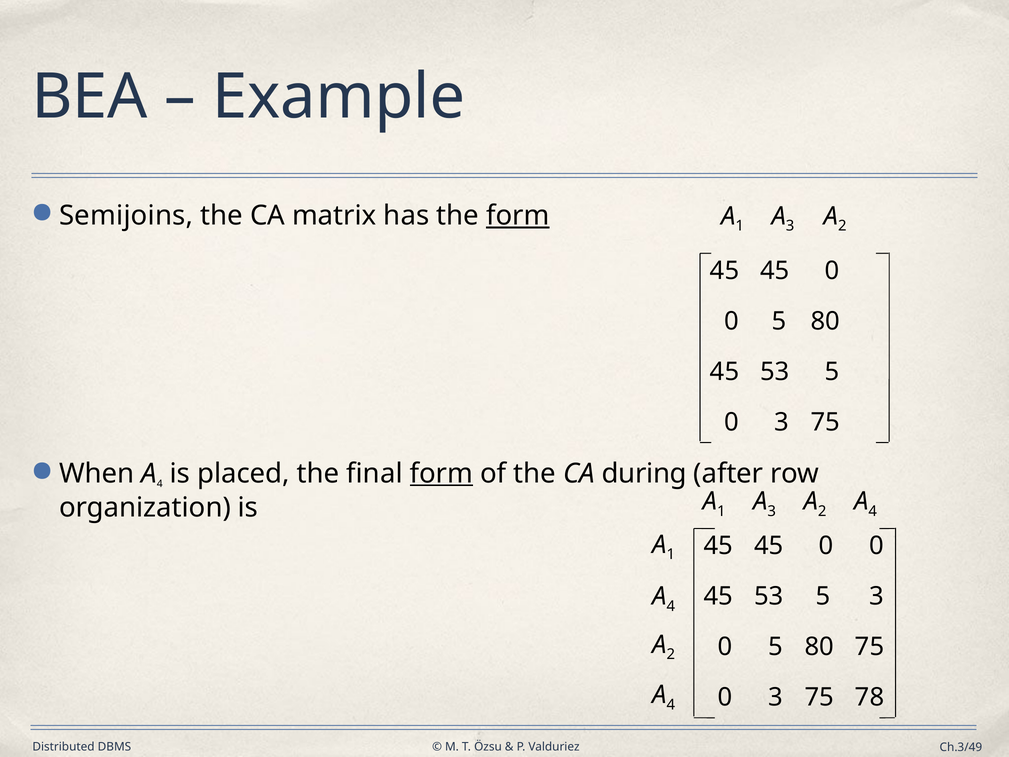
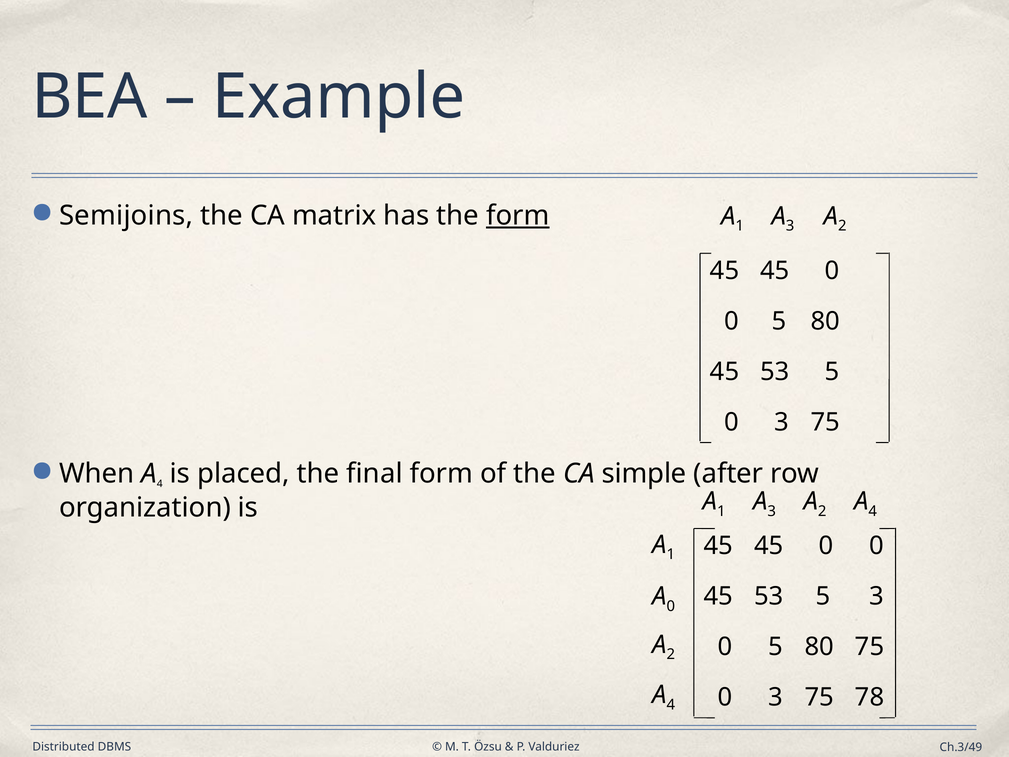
form underline: present -> none (441, 473)
during: during -> simple (644, 473)
4: 4 -> 0 (671, 606)
